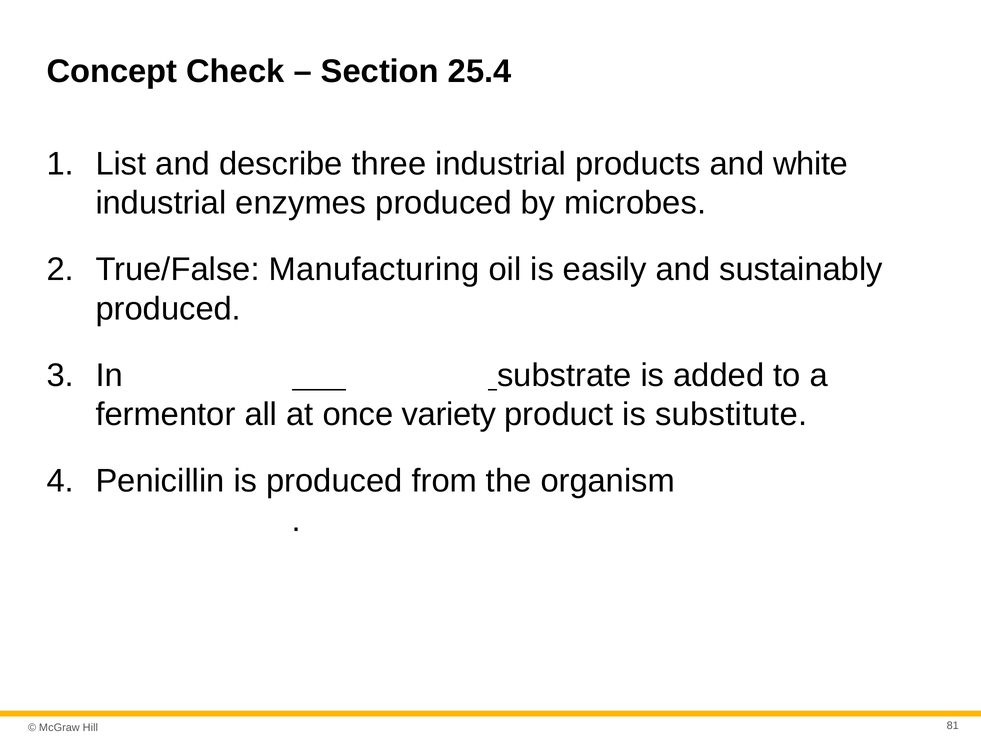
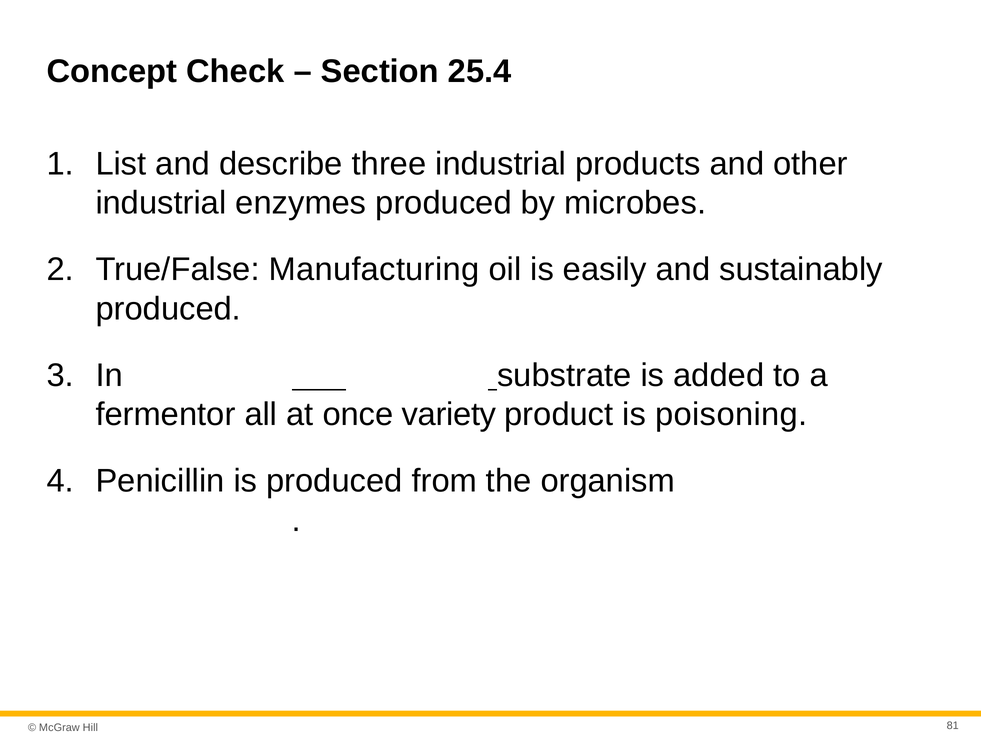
white: white -> other (810, 164)
substitute: substitute -> poisoning (731, 414)
